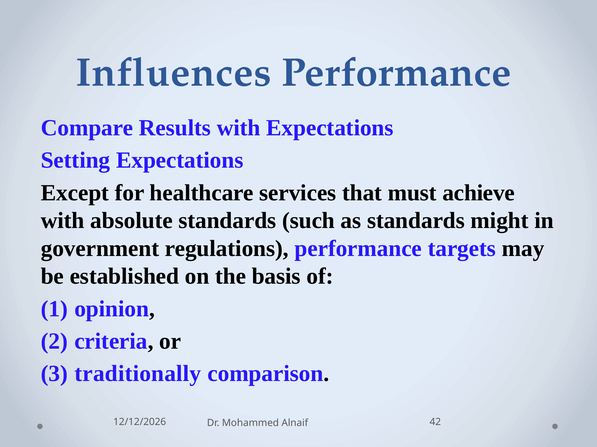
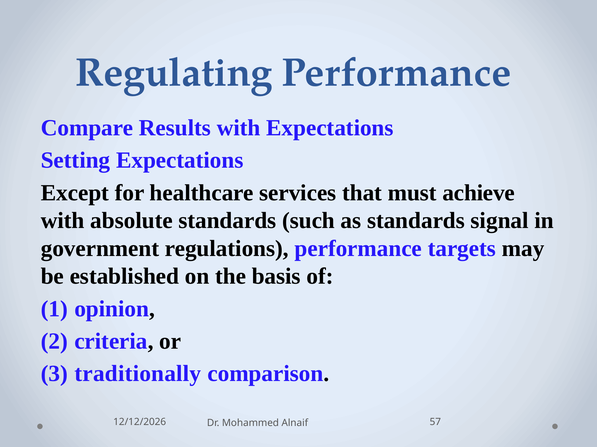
Influences: Influences -> Regulating (174, 73)
might: might -> signal (500, 221)
42: 42 -> 57 (435, 423)
